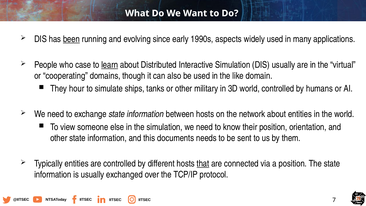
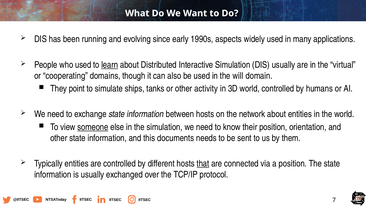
been underline: present -> none (71, 39)
who case: case -> used (83, 65)
like: like -> will (238, 76)
hour: hour -> point (77, 89)
military: military -> activity (206, 89)
someone underline: none -> present (93, 127)
